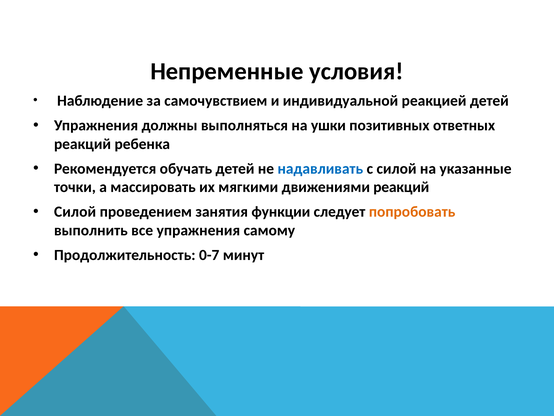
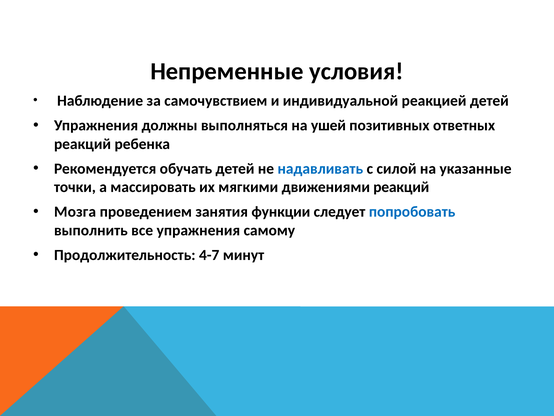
ушки: ушки -> ушей (328, 125)
Силой: Силой -> Мозга (75, 212)
попробовать colour: orange -> blue (412, 212)
0-7: 0-7 -> 4-7 (209, 255)
